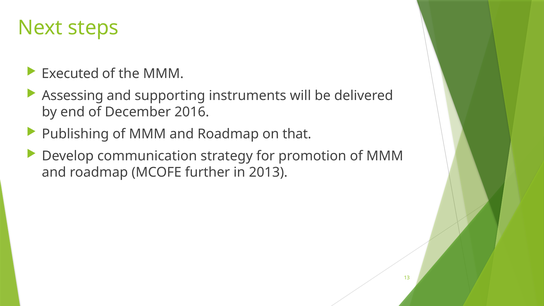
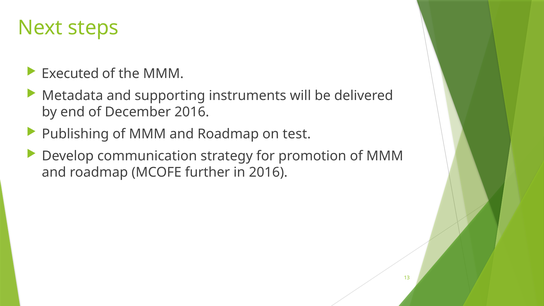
Assessing: Assessing -> Metadata (72, 96)
that: that -> test (297, 134)
in 2013: 2013 -> 2016 (268, 172)
